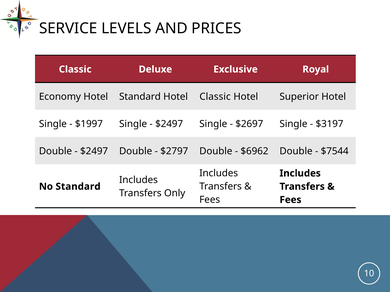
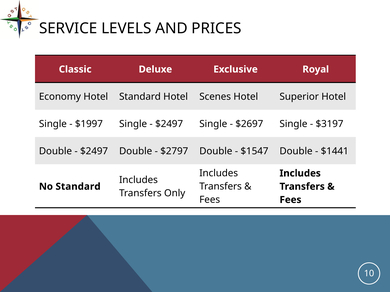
Hotel Classic: Classic -> Scenes (215, 97)
$6962: $6962 -> $1547 (254, 151)
$7544: $7544 -> $1441 (335, 151)
